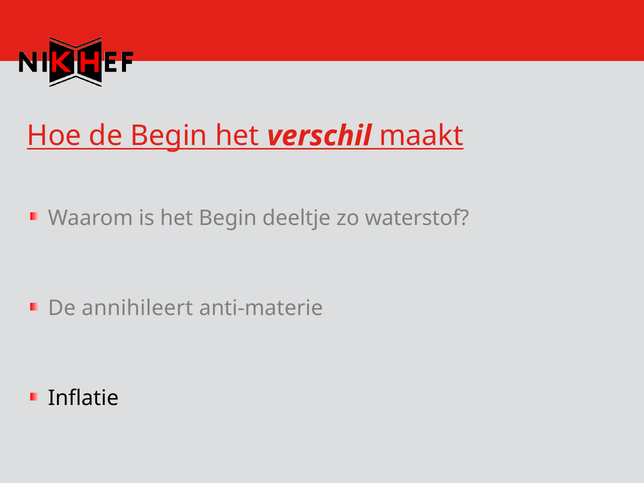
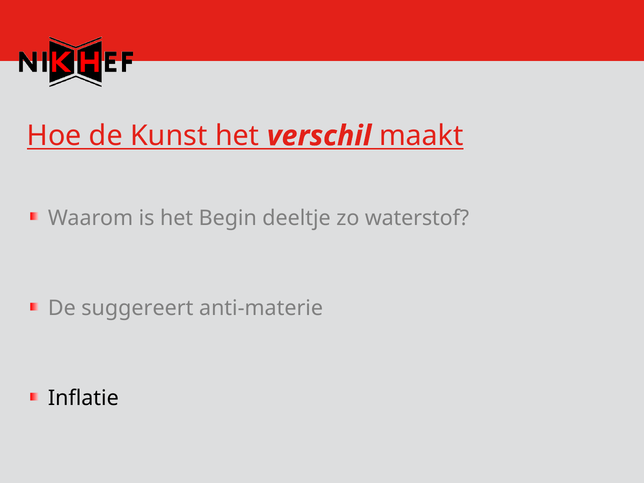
de Begin: Begin -> Kunst (169, 136)
annihileert: annihileert -> suggereert (137, 308)
